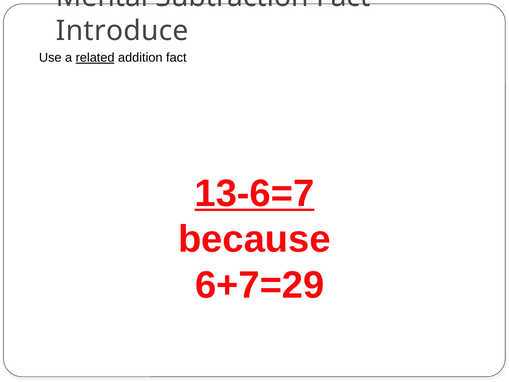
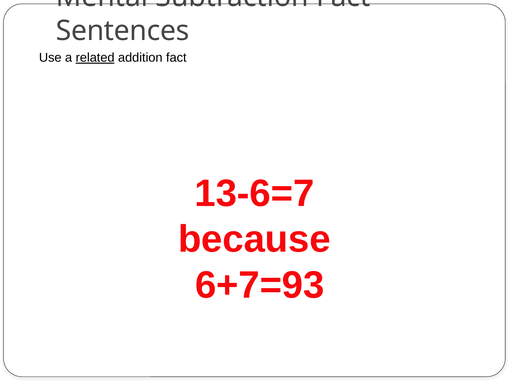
Introduce: Introduce -> Sentences (123, 31)
13-6=7 underline: present -> none (254, 193)
6+7=29: 6+7=29 -> 6+7=93 (260, 285)
